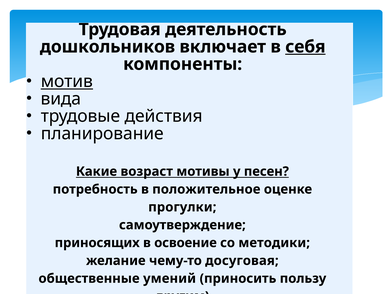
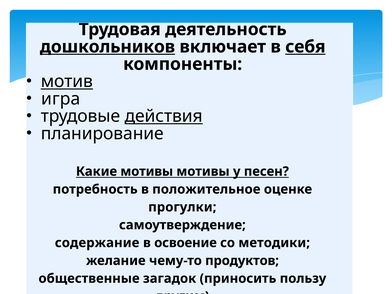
дошкольников underline: none -> present (108, 47)
вида: вида -> игра (61, 99)
действия underline: none -> present (164, 116)
Какие возраст: возраст -> мотивы (147, 171)
приносящих: приносящих -> содержание (97, 243)
досуговая: досуговая -> продуктов (242, 261)
умений: умений -> загадок (170, 278)
